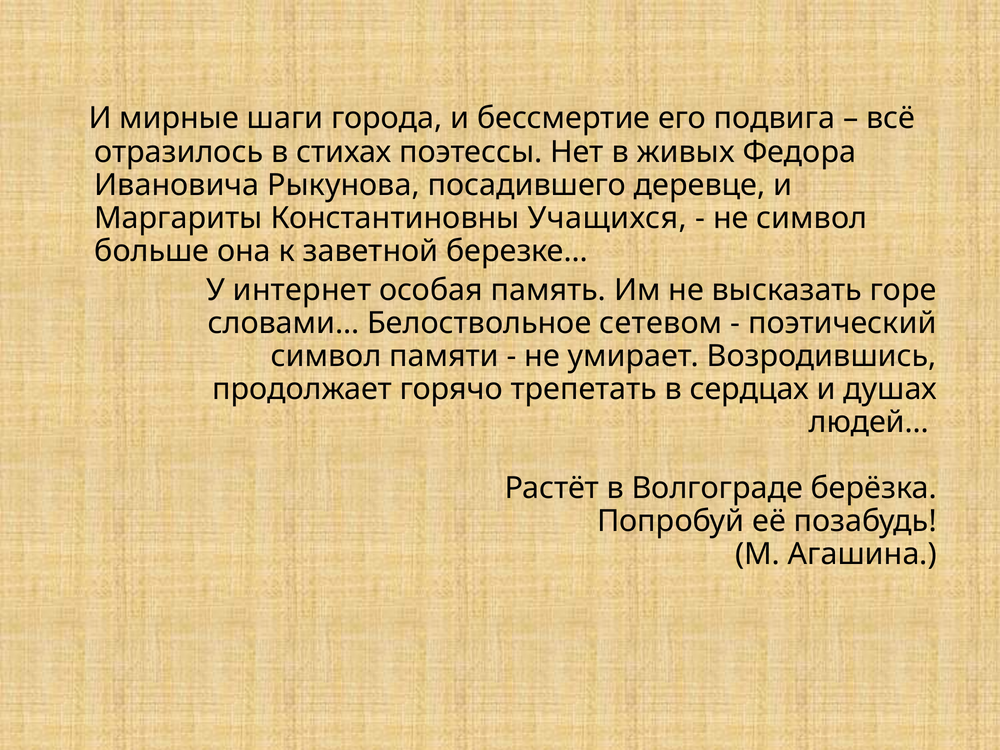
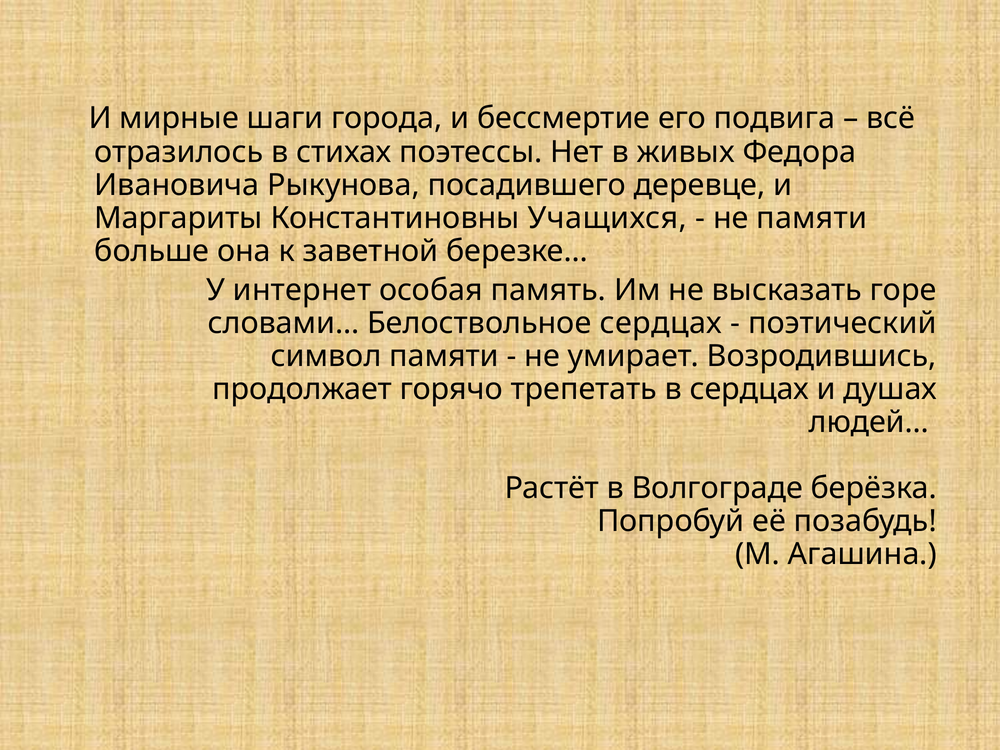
не символ: символ -> памяти (812, 218)
Белоствольное сетевом: сетевом -> сердцах (661, 323)
